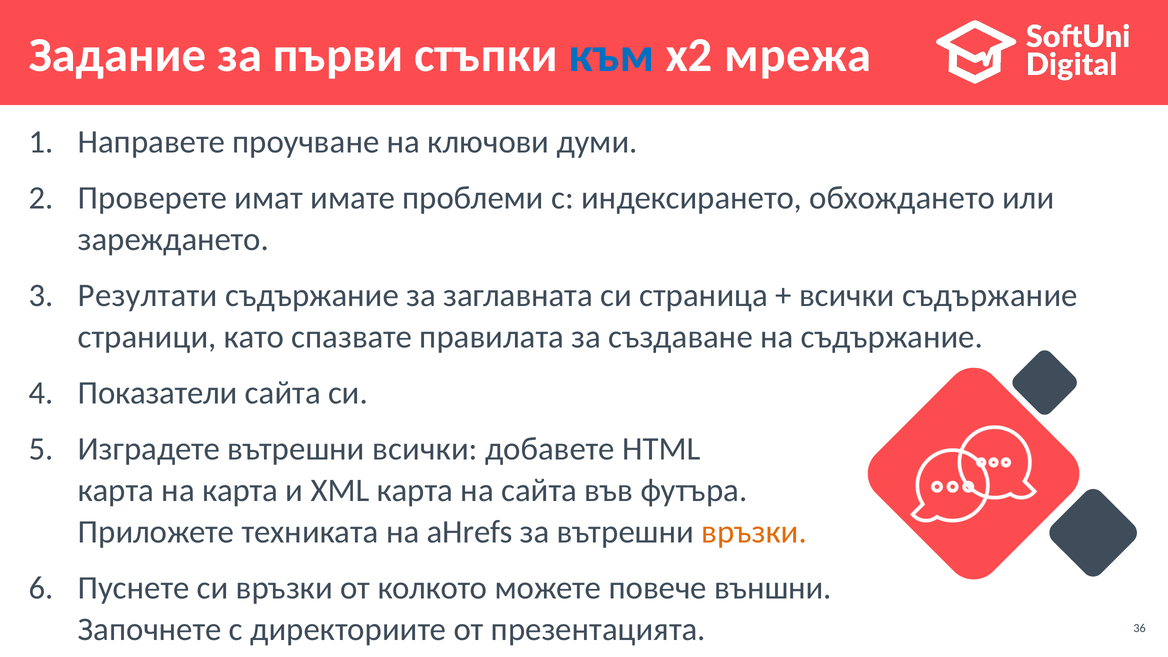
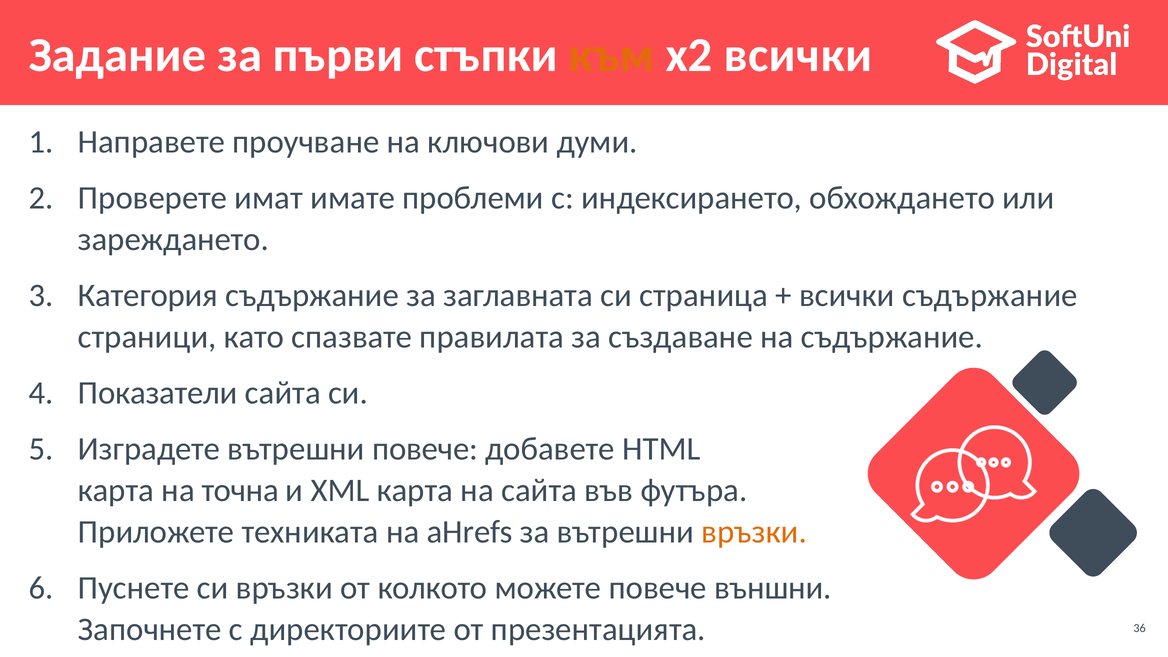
към colour: blue -> orange (611, 55)
x2 мрежа: мрежа -> всички (798, 55)
Резултати: Резултати -> Категория (148, 296)
вътрешни всички: всички -> повече (425, 449)
на карта: карта -> точна (240, 490)
